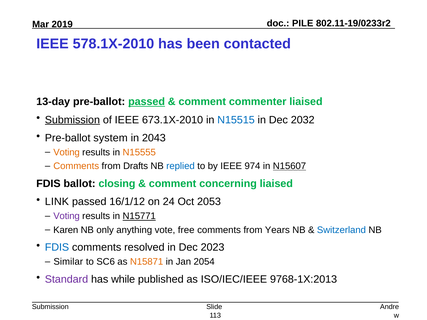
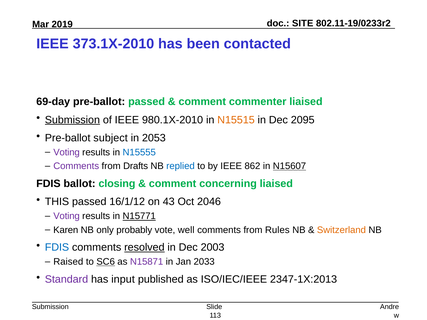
PILE: PILE -> SITE (303, 23)
578.1X-2010: 578.1X-2010 -> 373.1X-2010 (113, 44)
13-day: 13-day -> 69-day (53, 102)
passed underline: present -> none (147, 102)
673.1X-2010: 673.1X-2010 -> 980.1X-2010 (173, 120)
N15515 colour: blue -> orange (236, 120)
2032: 2032 -> 2095 (303, 120)
system: system -> subject (111, 138)
2043: 2043 -> 2053 (154, 138)
Voting colour: orange -> purple (67, 153)
N15555 colour: orange -> blue (139, 153)
Comments colour: orange -> purple (76, 166)
974: 974 -> 862 (252, 166)
LINK: LINK -> THIS (57, 202)
24: 24 -> 43 (169, 202)
2053: 2053 -> 2046 (209, 202)
anything: anything -> probably (134, 230)
free: free -> well (186, 230)
Years: Years -> Rules (277, 230)
Switzerland colour: blue -> orange (341, 230)
resolved underline: none -> present (144, 248)
2023: 2023 -> 2003 (213, 248)
Similar: Similar -> Raised (68, 262)
SC6 underline: none -> present (106, 262)
N15871 colour: orange -> purple (147, 262)
2054: 2054 -> 2033 (204, 262)
while: while -> input (123, 280)
9768-1X:2013: 9768-1X:2013 -> 2347-1X:2013 (304, 280)
